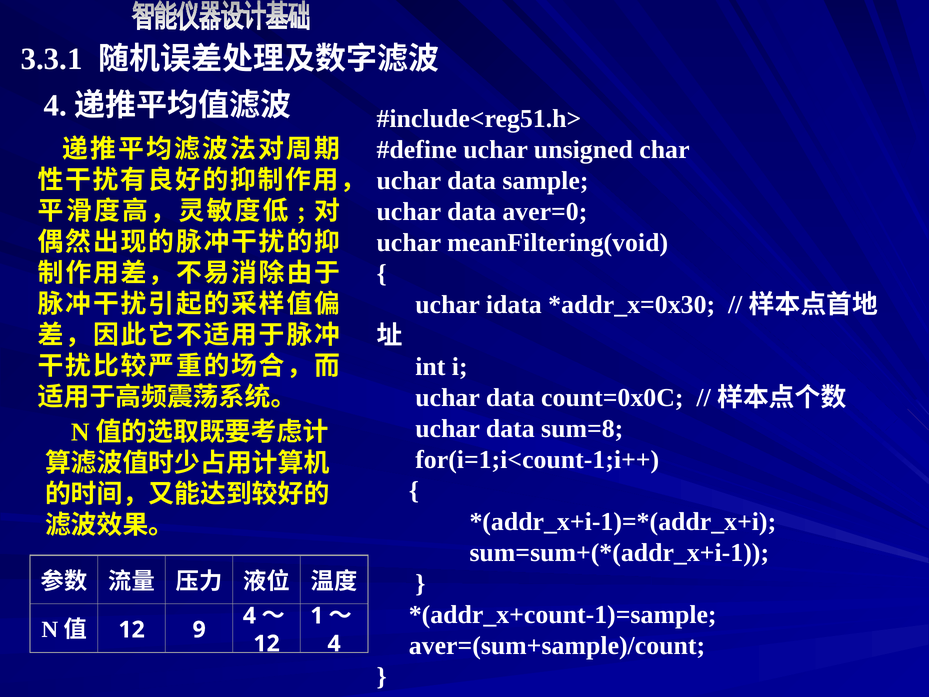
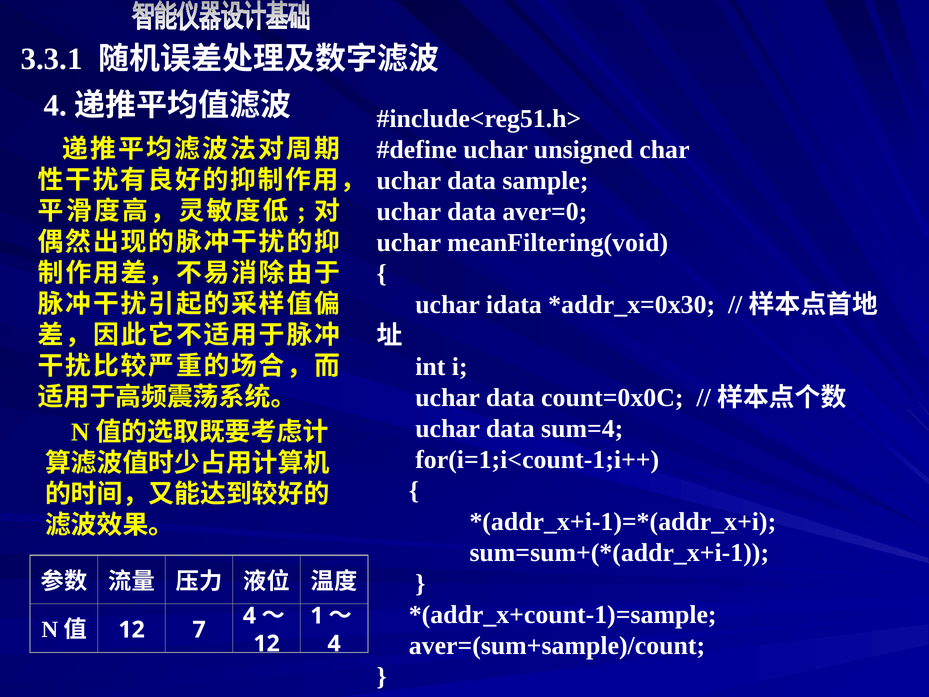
sum=8: sum=8 -> sum=4 (582, 428)
9: 9 -> 7 (199, 630)
